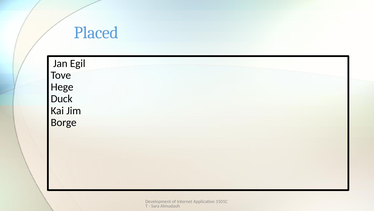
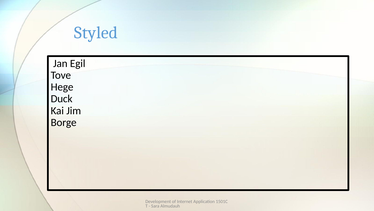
Placed: Placed -> Styled (96, 33)
